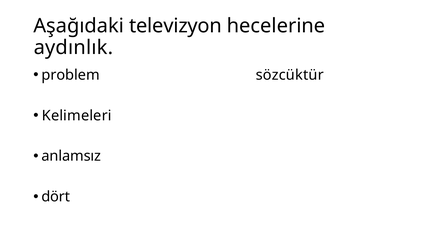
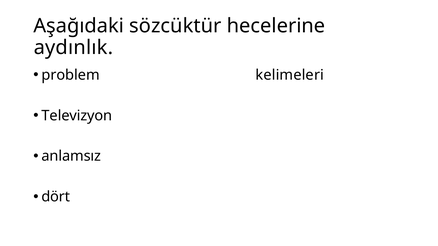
televizyon: televizyon -> sözcüktür (175, 26)
sözcüktür: sözcüktür -> kelimeleri (290, 75)
Kelimeleri: Kelimeleri -> Televizyon (77, 116)
